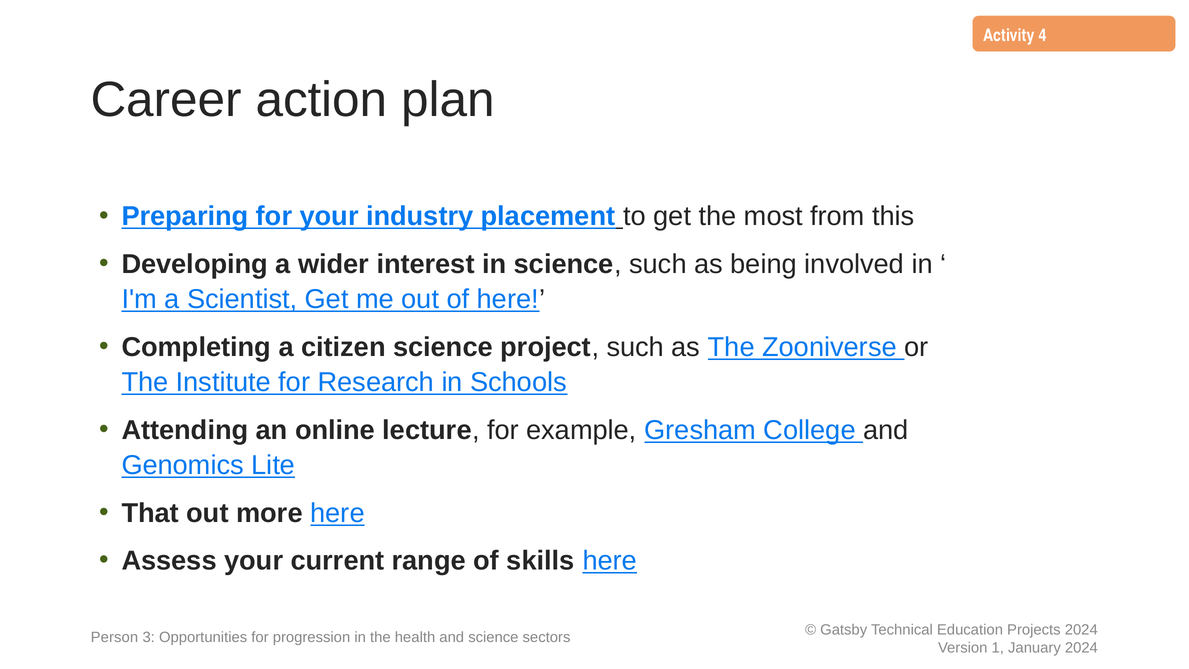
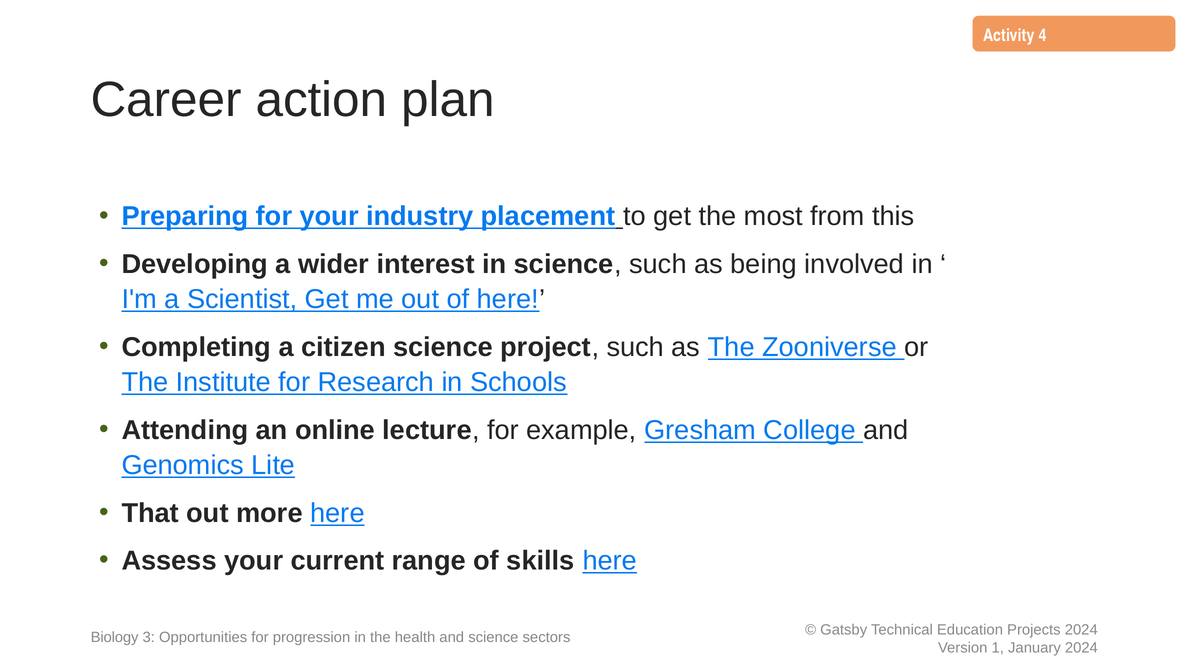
Person: Person -> Biology (115, 637)
